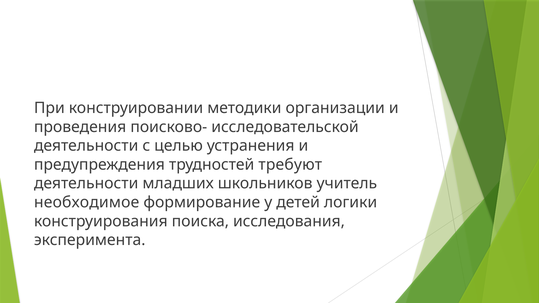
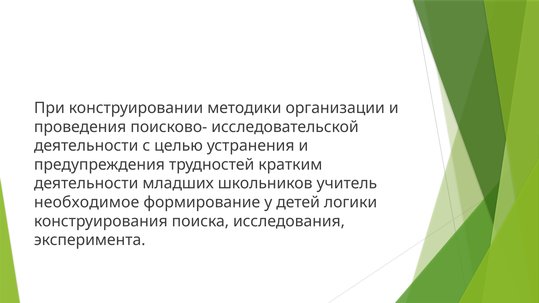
требуют: требуют -> кратким (290, 165)
